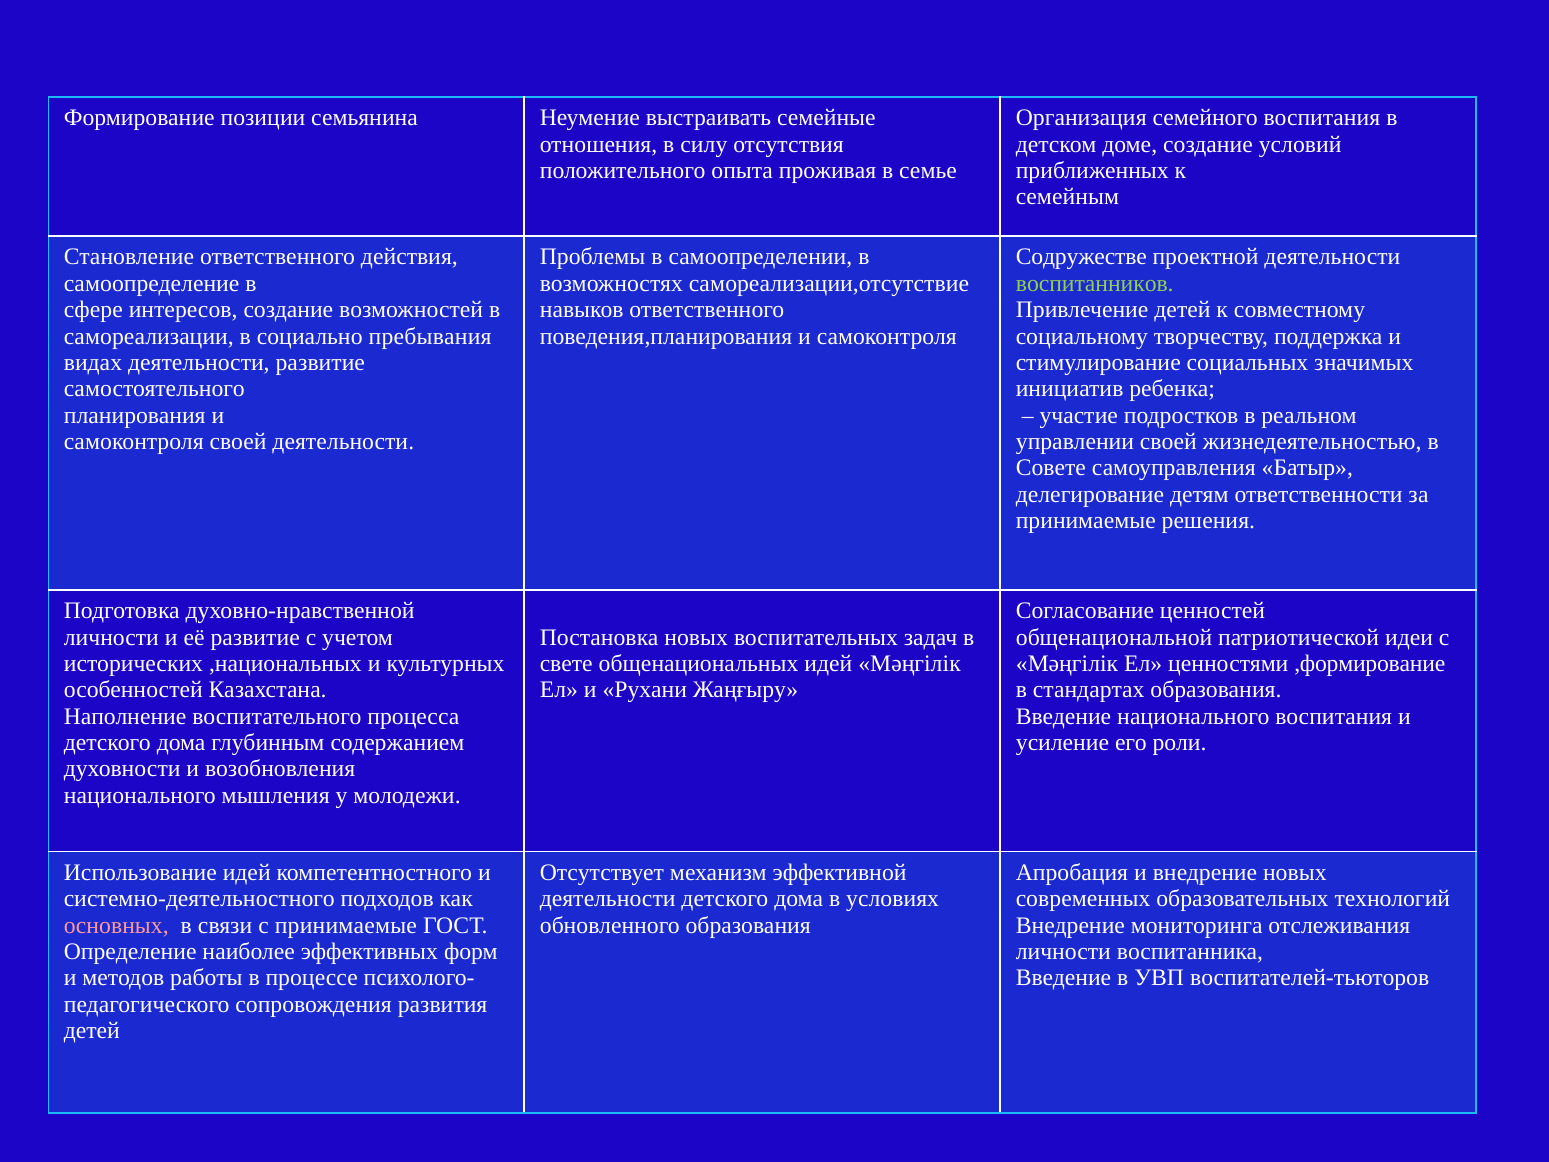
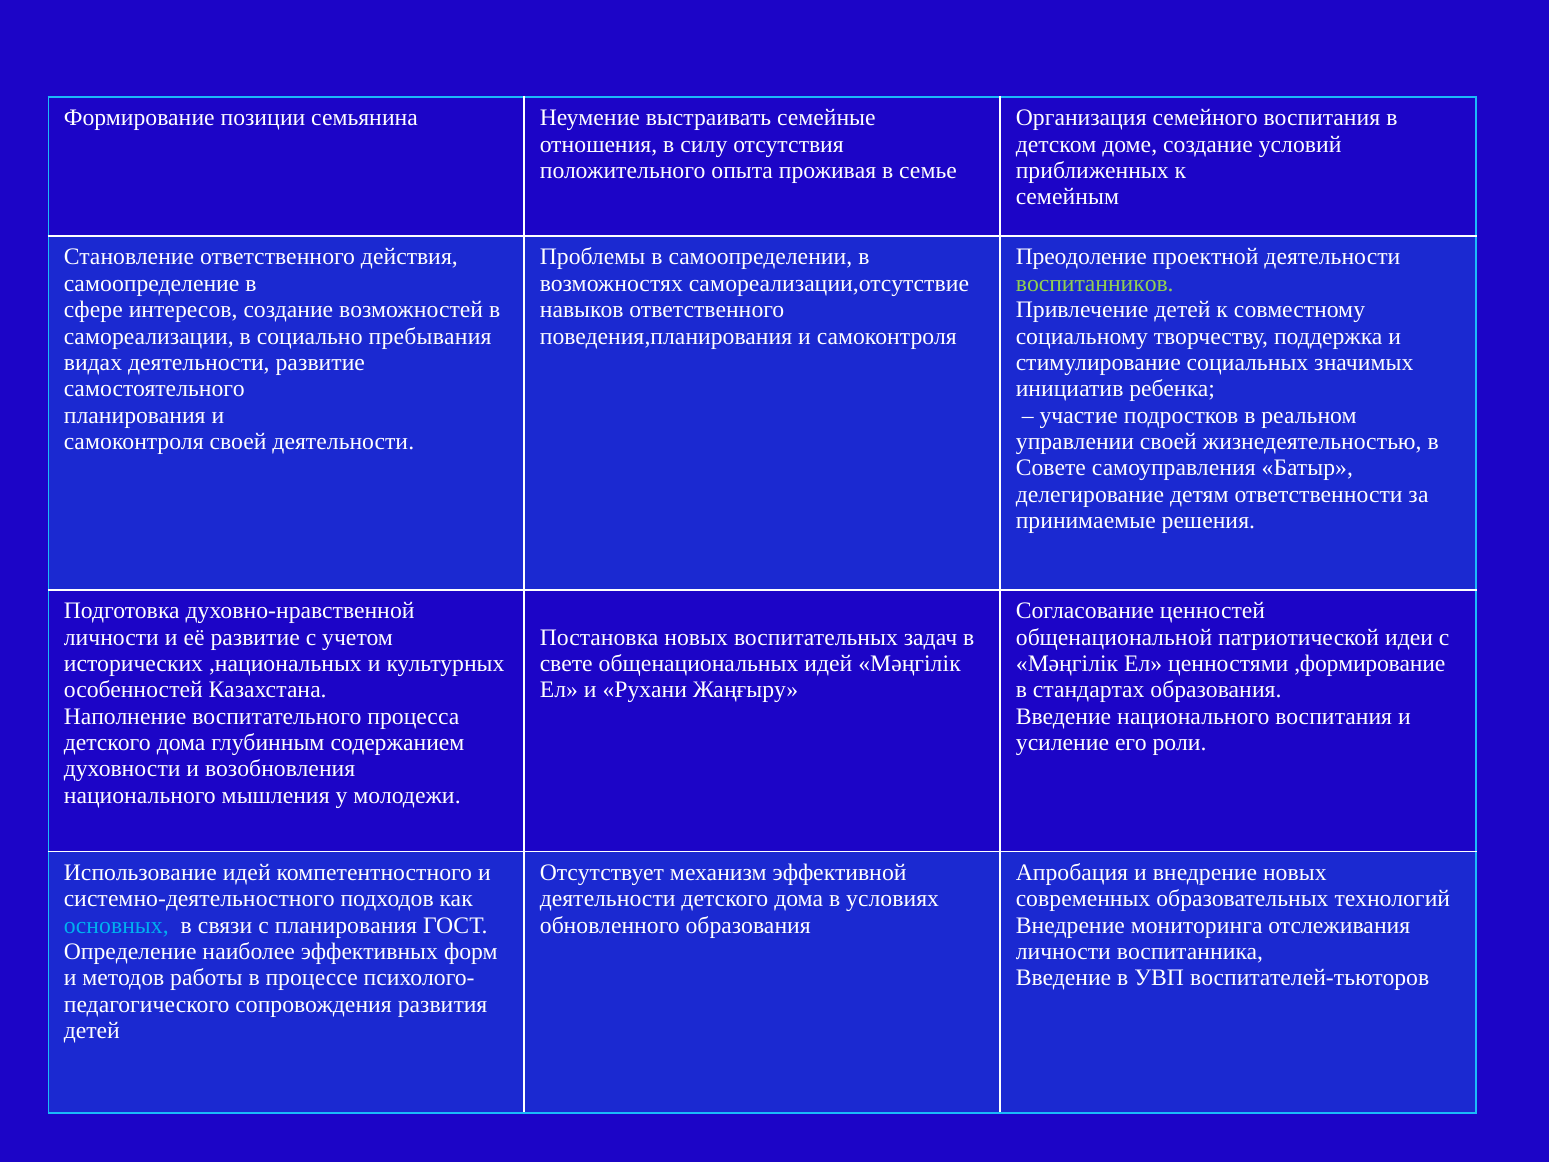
Содружестве: Содружестве -> Преодоление (1081, 257)
основных colour: pink -> light blue (116, 925)
с принимаемые: принимаемые -> планирования (346, 925)
